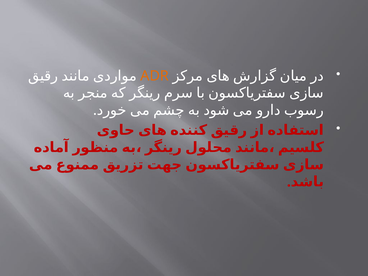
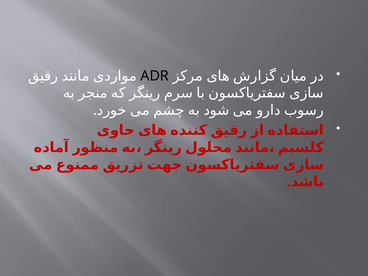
ADR colour: orange -> black (155, 76)
